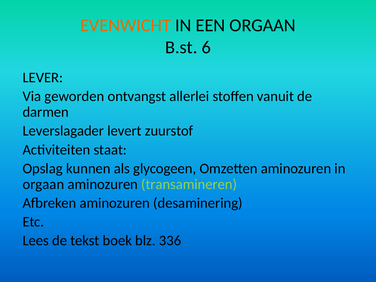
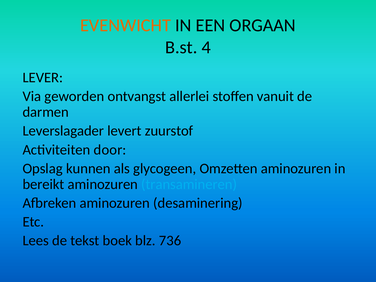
6: 6 -> 4 (206, 47)
staat: staat -> door (110, 150)
orgaan: orgaan -> bereikt (43, 184)
transamineren colour: light green -> light blue (189, 184)
336: 336 -> 736 (170, 241)
